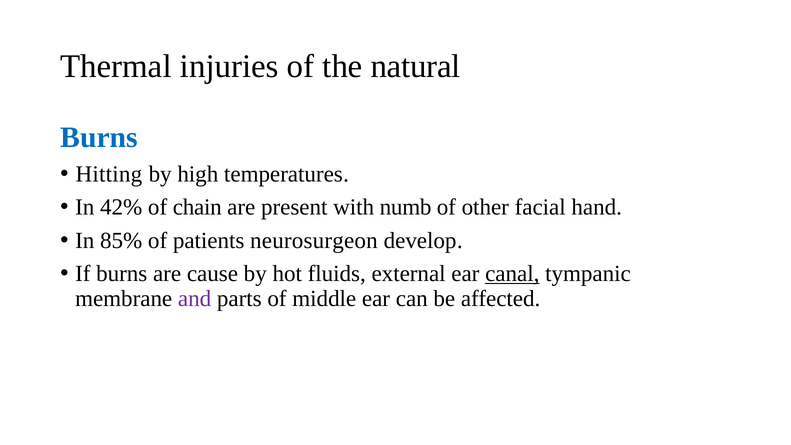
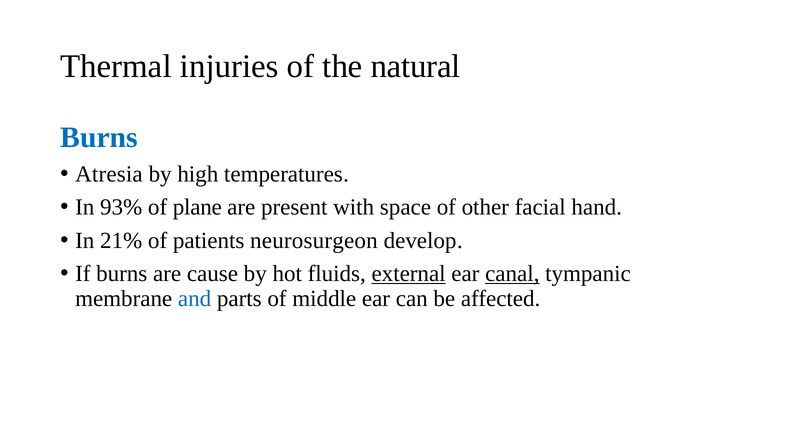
Hitting: Hitting -> Atresia (109, 174)
42%: 42% -> 93% (121, 207)
chain: chain -> plane (197, 207)
numb: numb -> space (405, 207)
85%: 85% -> 21% (121, 240)
external underline: none -> present (409, 274)
and colour: purple -> blue (195, 298)
